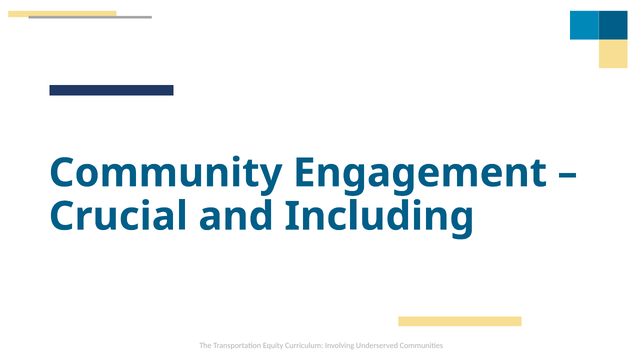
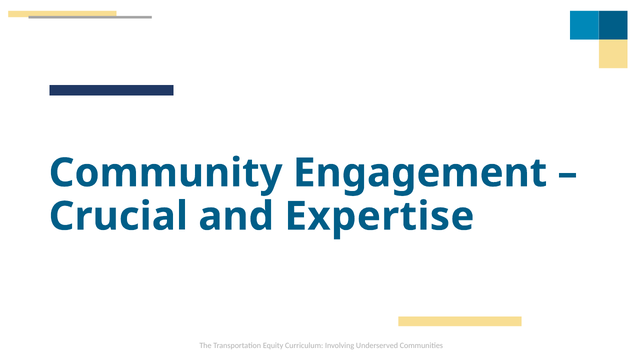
Including: Including -> Expertise (379, 216)
